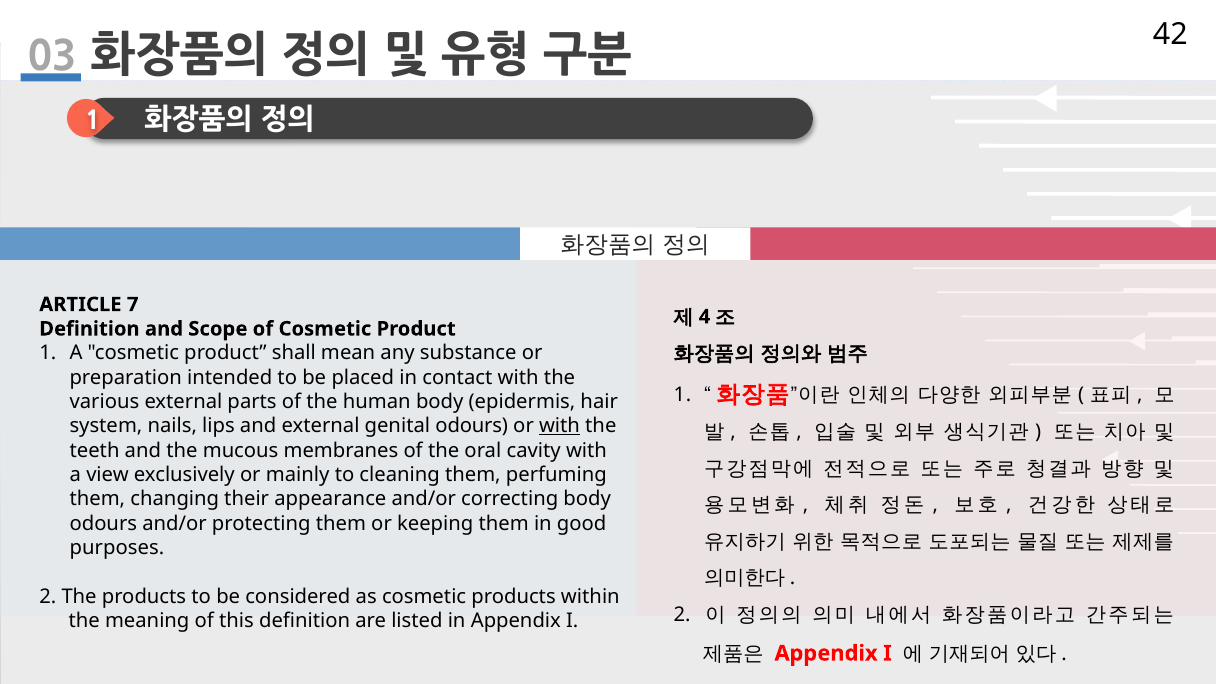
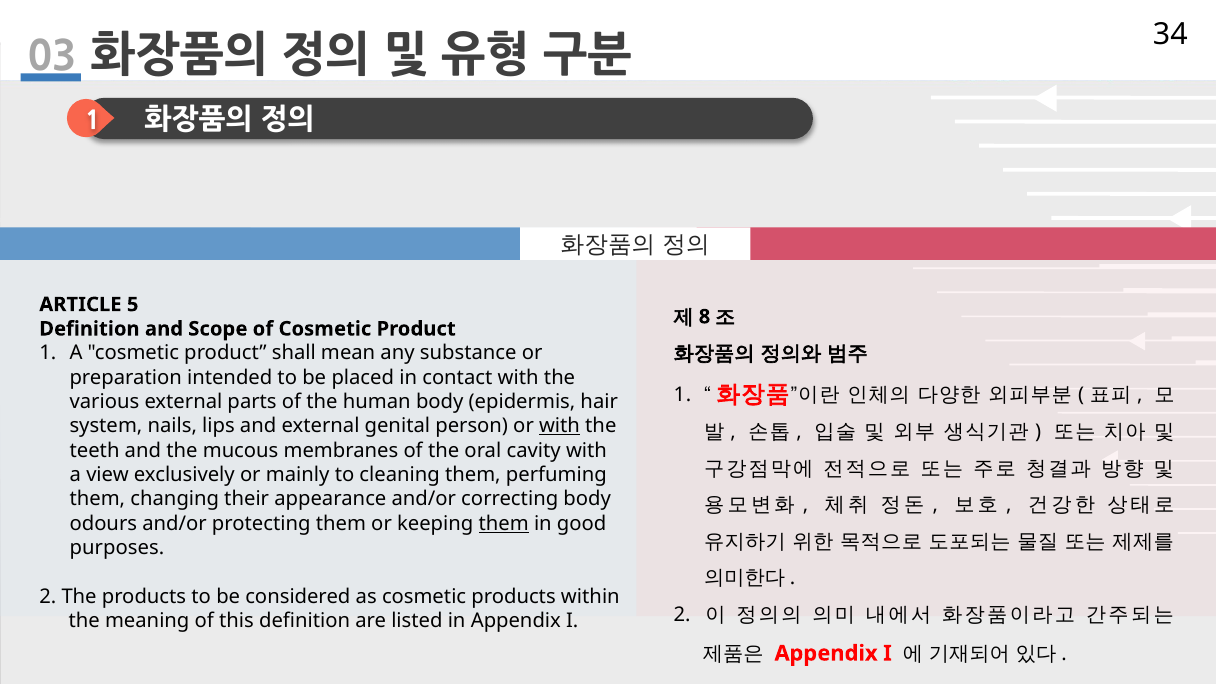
42: 42 -> 34 (1170, 34)
7: 7 -> 5 (133, 305)
4: 4 -> 8 (705, 317)
genital odours: odours -> person (472, 426)
them underline: none -> present (504, 523)
